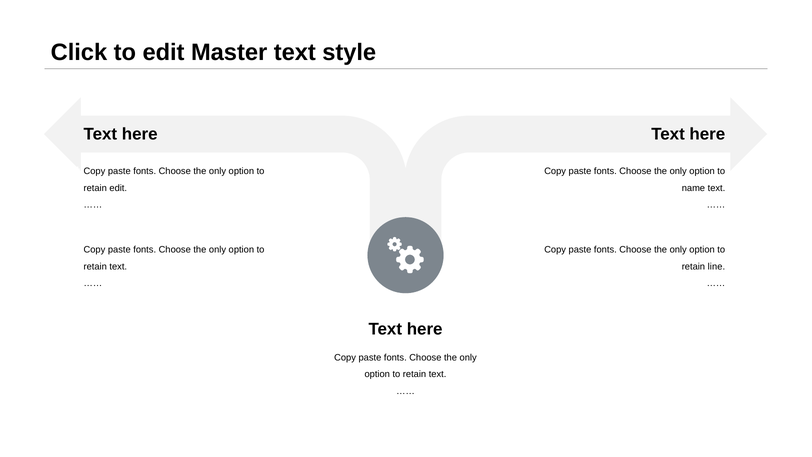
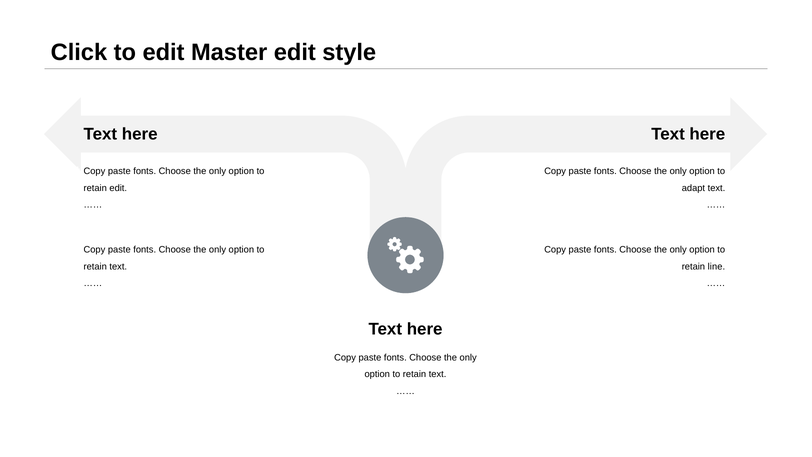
Master text: text -> edit (295, 53)
name: name -> adapt (693, 188)
